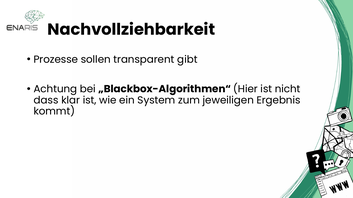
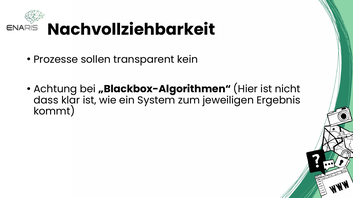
gibt: gibt -> kein (188, 60)
